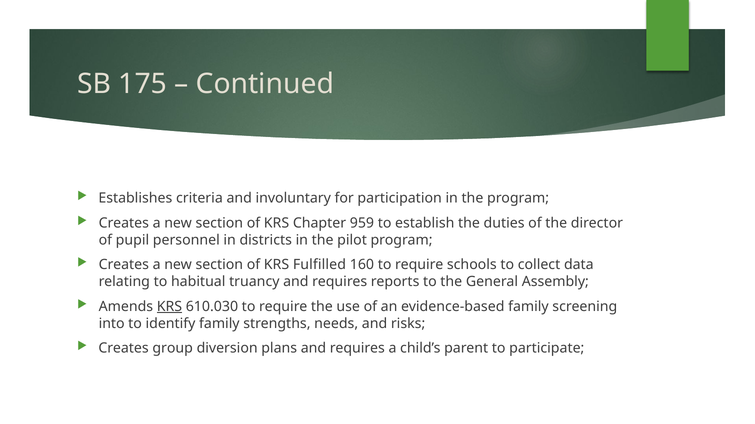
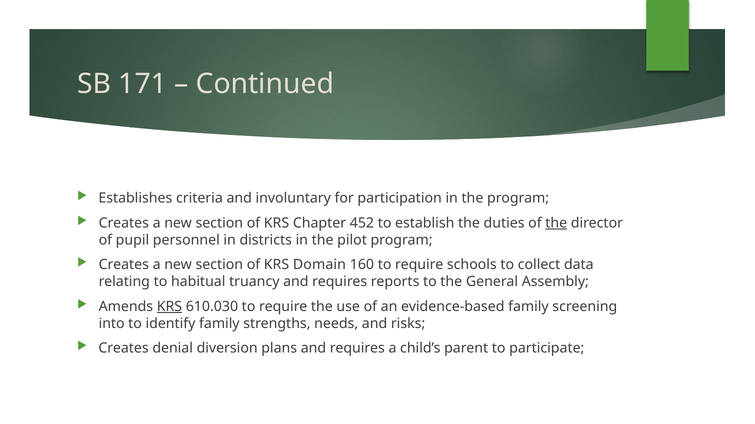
175: 175 -> 171 (143, 84)
959: 959 -> 452 (362, 223)
the underline: none -> present (556, 223)
Fulfilled: Fulfilled -> Domain (319, 265)
group: group -> denial (173, 349)
